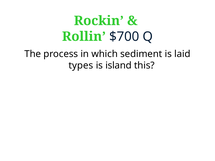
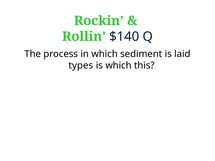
$700: $700 -> $140 (124, 37)
is island: island -> which (118, 66)
